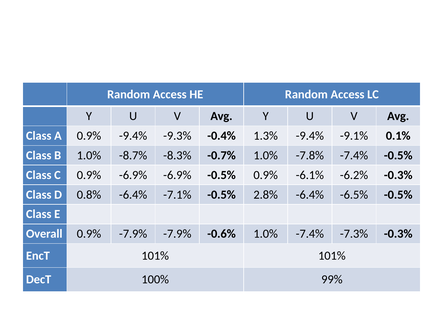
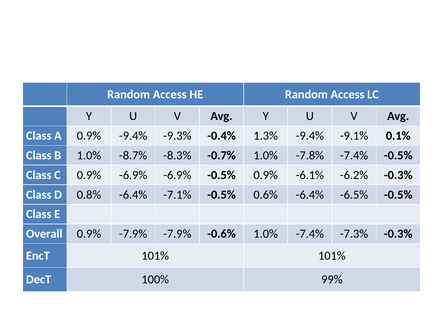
2.8%: 2.8% -> 0.6% (266, 195)
